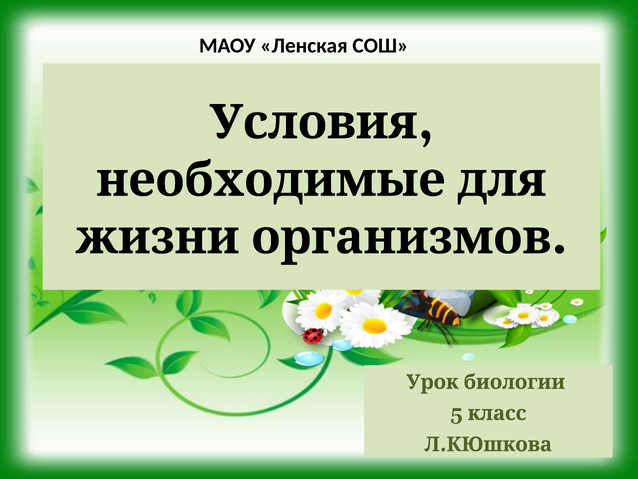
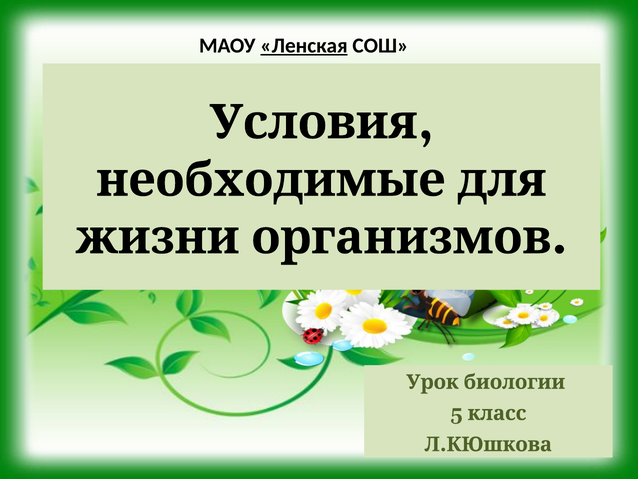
Ленская underline: none -> present (304, 46)
